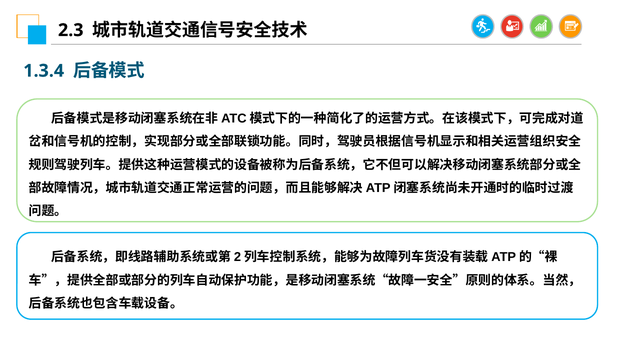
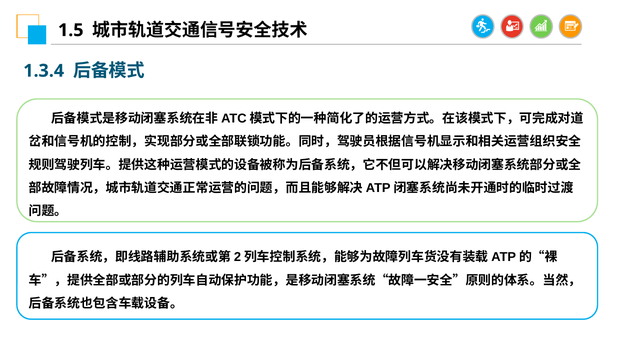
2.3: 2.3 -> 1.5 (71, 30)
